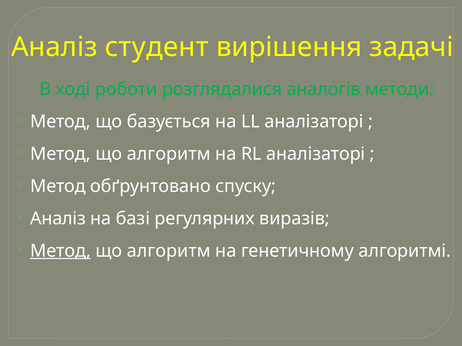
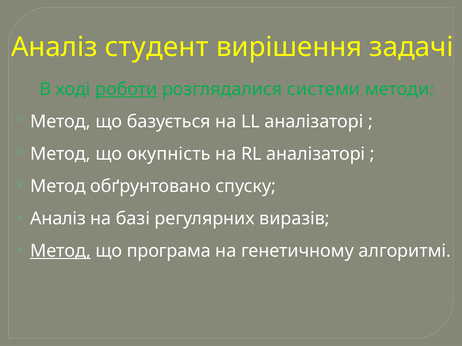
роботи underline: none -> present (126, 89)
аналогів: аналогів -> системи (324, 89)
алгоритм: алгоритм -> окупність (169, 154)
алгоритм: алгоритм -> програма (169, 251)
